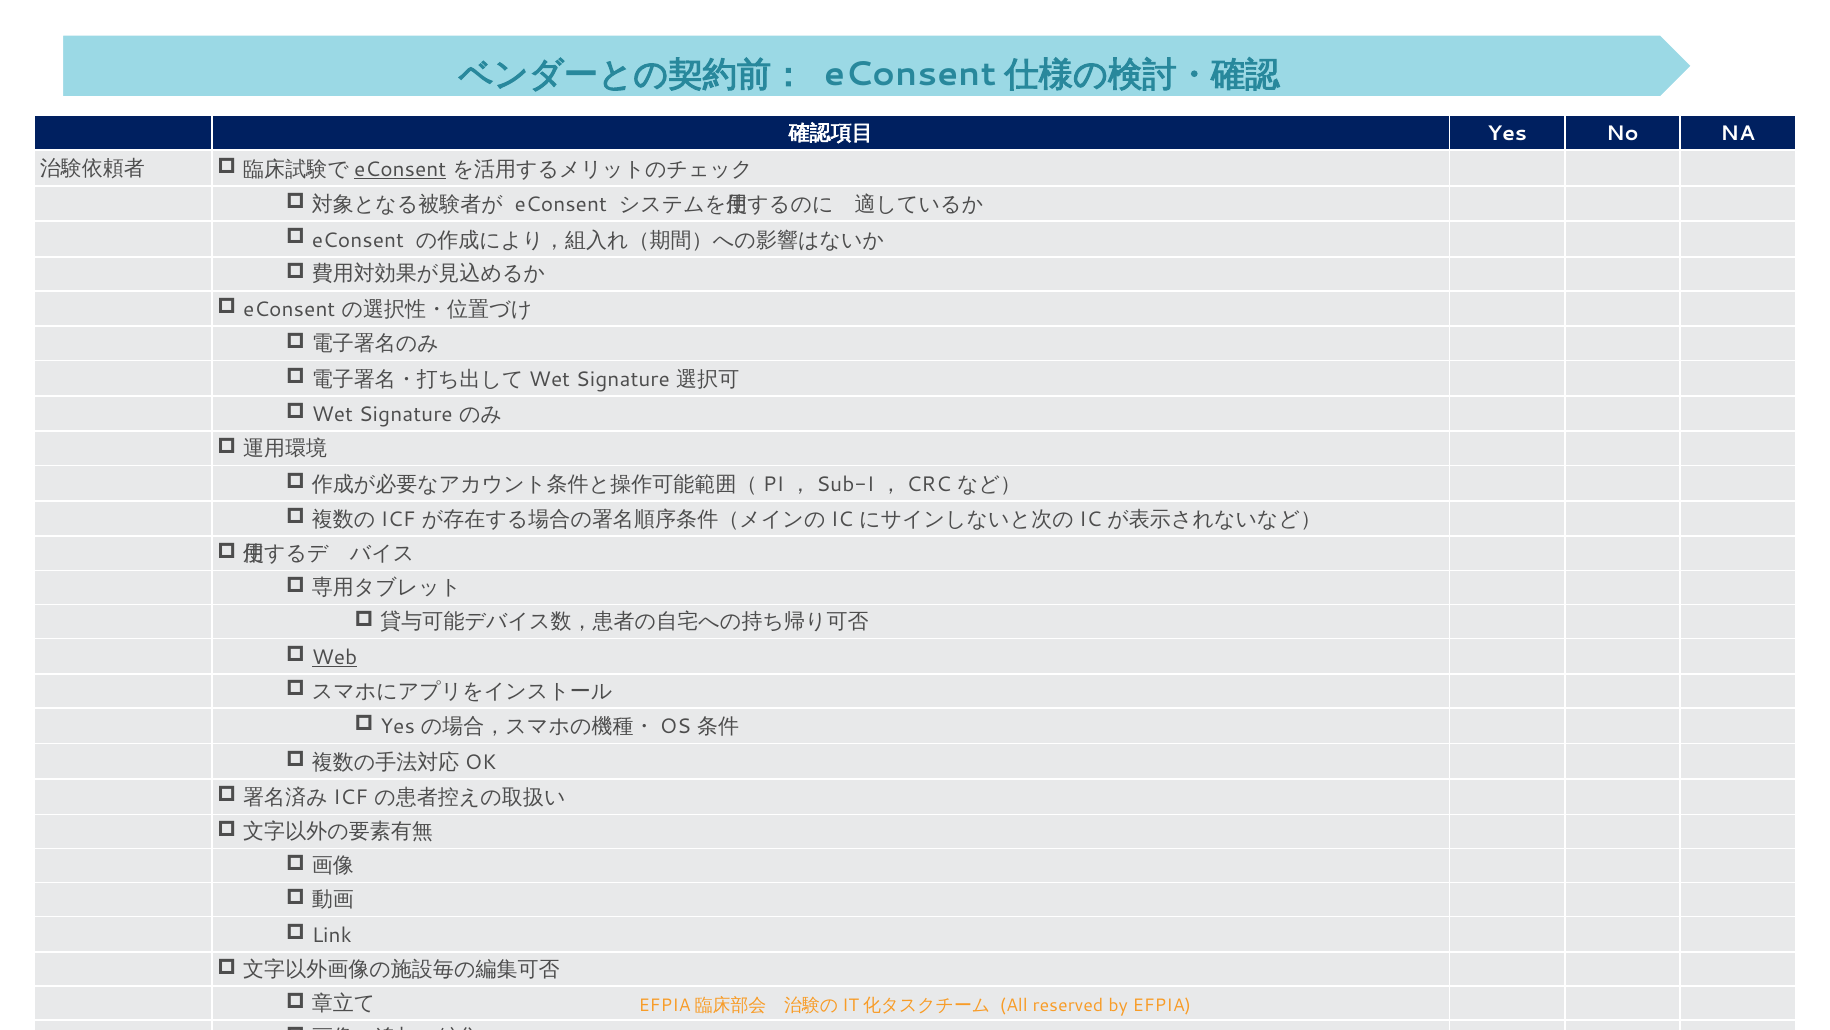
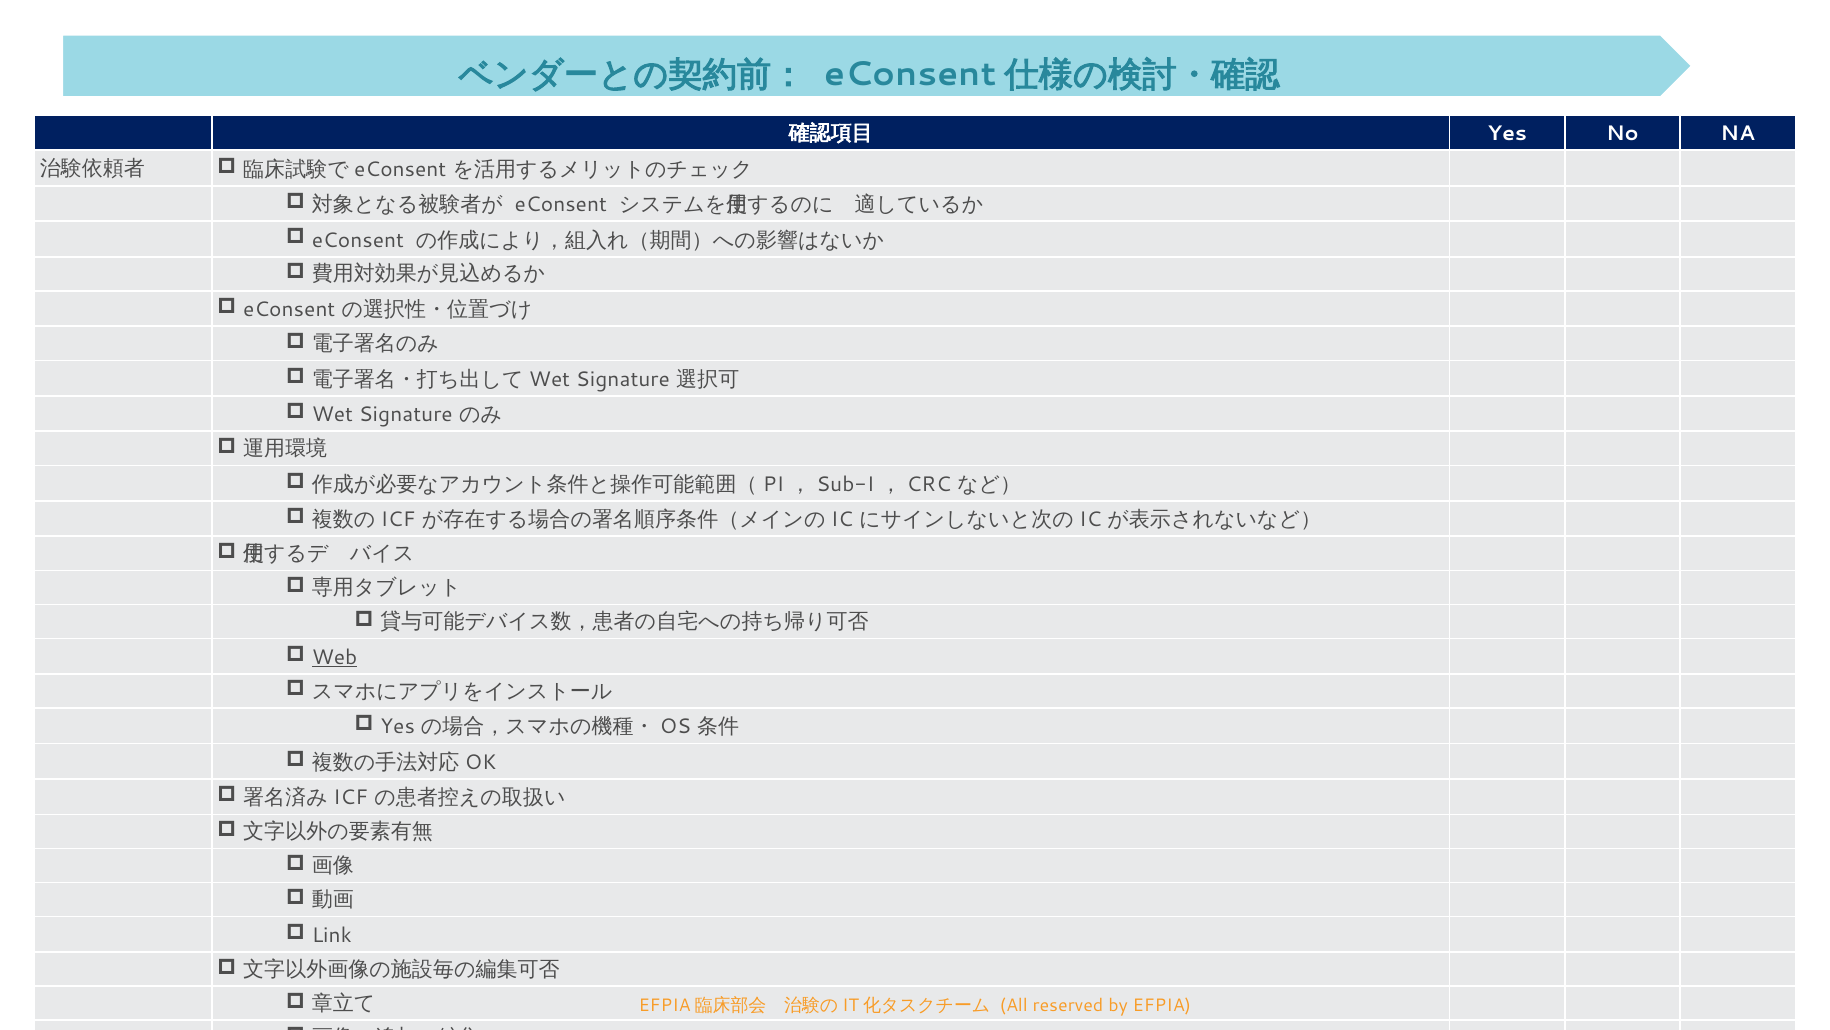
eConsent underline: present -> none (400, 169)
